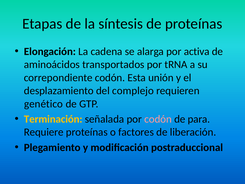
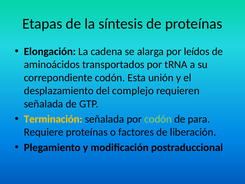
activa: activa -> leídos (197, 51)
genético: genético -> señalada (44, 104)
codón colour: pink -> light green (158, 119)
